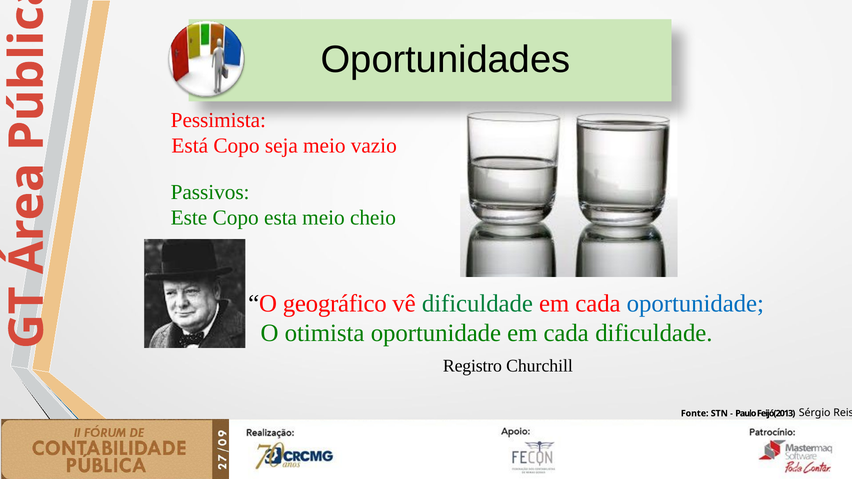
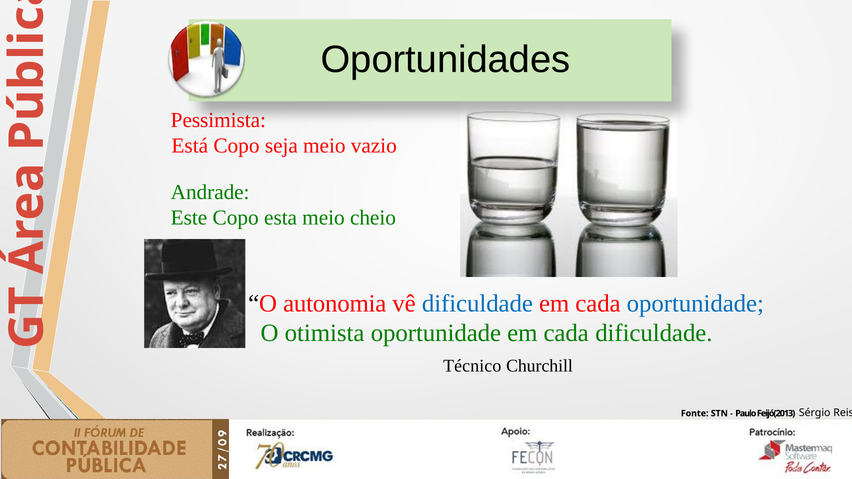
Passivos: Passivos -> Andrade (210, 193)
geográfico: geográfico -> autonomia (335, 304)
dificuldade colour: green -> blue (477, 304)
Registro: Registro -> Técnico (472, 366)
